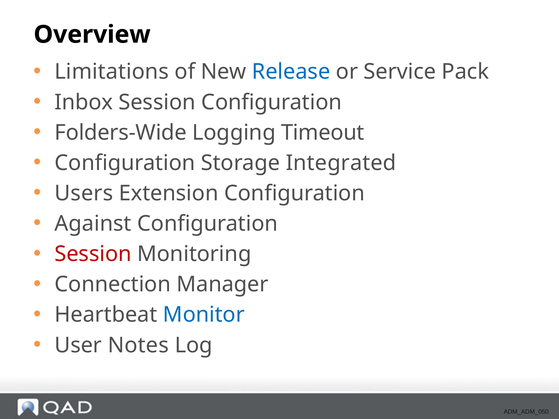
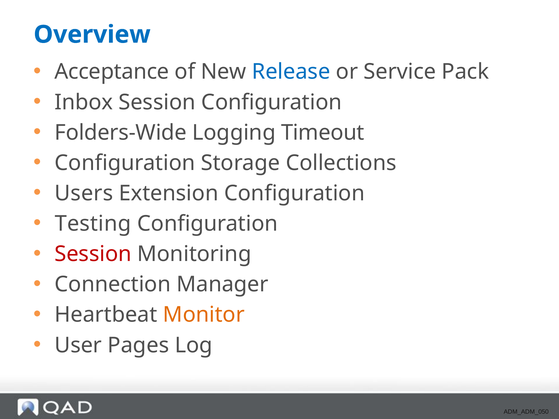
Overview colour: black -> blue (92, 35)
Limitations: Limitations -> Acceptance (112, 72)
Integrated: Integrated -> Collections (341, 163)
Against: Against -> Testing (93, 224)
Monitor colour: blue -> orange (204, 315)
Notes: Notes -> Pages (138, 345)
